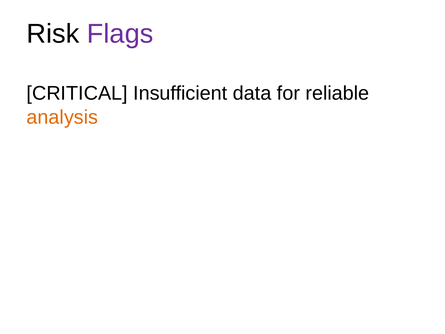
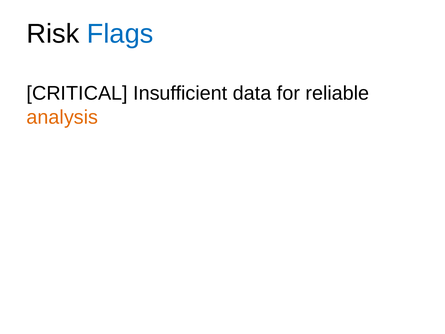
Flags colour: purple -> blue (120, 34)
